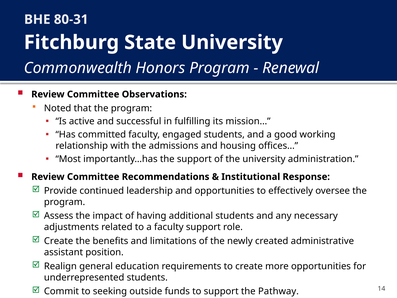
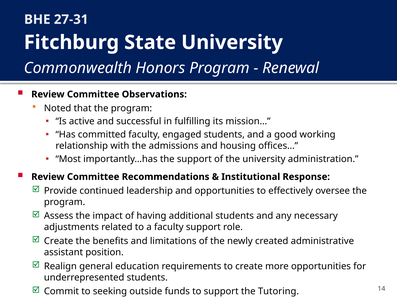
80-31: 80-31 -> 27-31 (71, 19)
Pathway: Pathway -> Tutoring (278, 291)
